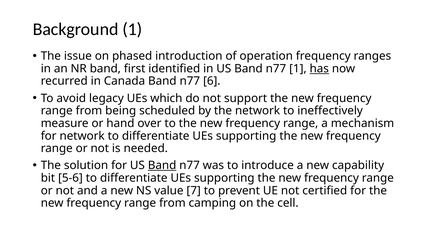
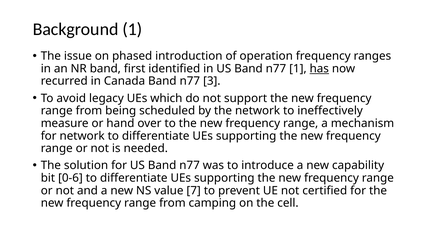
6: 6 -> 3 (212, 81)
Band underline: present -> none (162, 166)
5-6: 5-6 -> 0-6 (70, 178)
